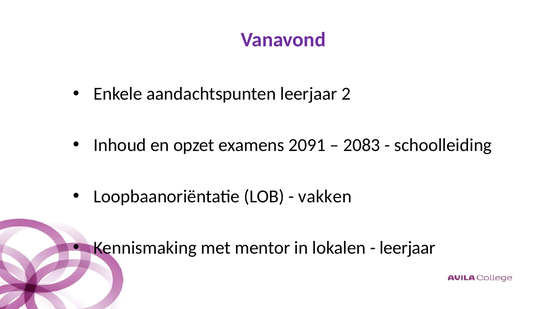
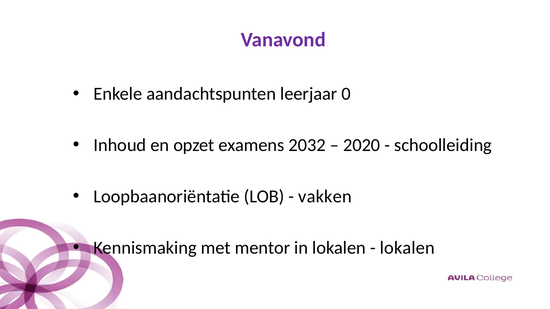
2: 2 -> 0 (346, 94)
2091: 2091 -> 2032 (307, 145)
2083: 2083 -> 2020 (362, 145)
leerjaar: leerjaar -> lokalen (407, 248)
